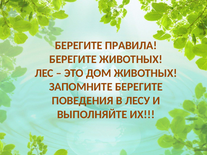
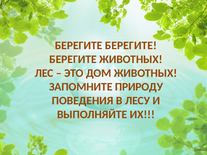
ПРАВИЛА: ПРАВИЛА -> БЕРЕГИТЕ (131, 46)
ЗАПОМНИТЕ БЕРЕГИТЕ: БЕРЕГИТЕ -> ПРИРОДУ (139, 87)
